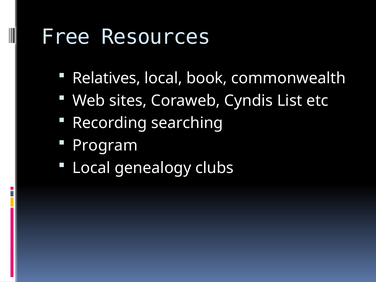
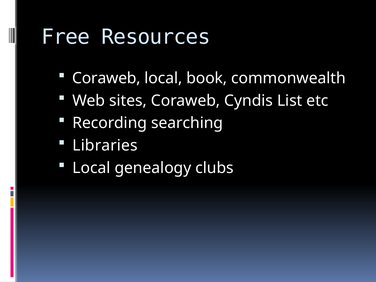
Relatives: Relatives -> Coraweb (106, 78)
Program: Program -> Libraries (105, 146)
